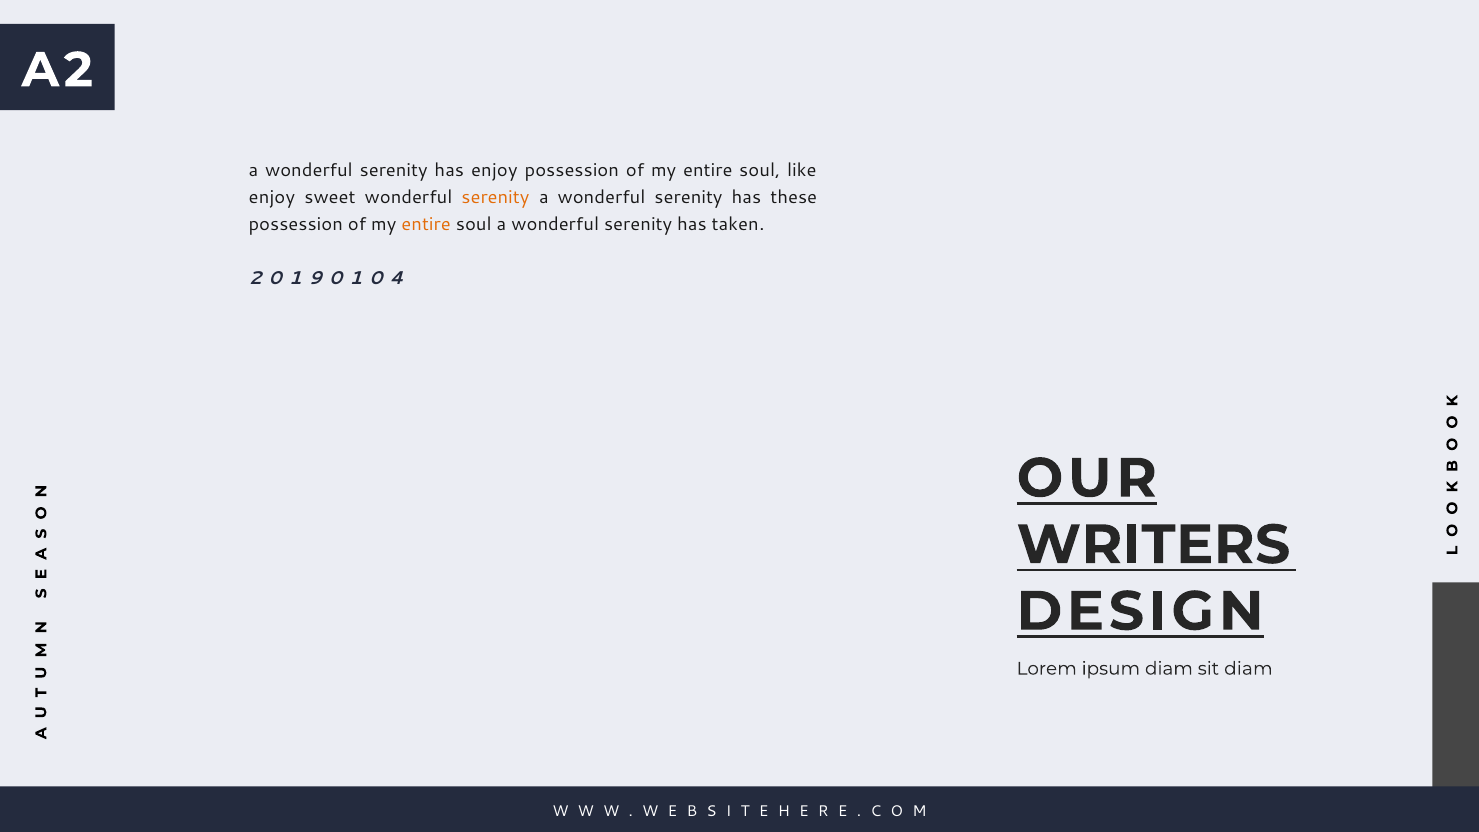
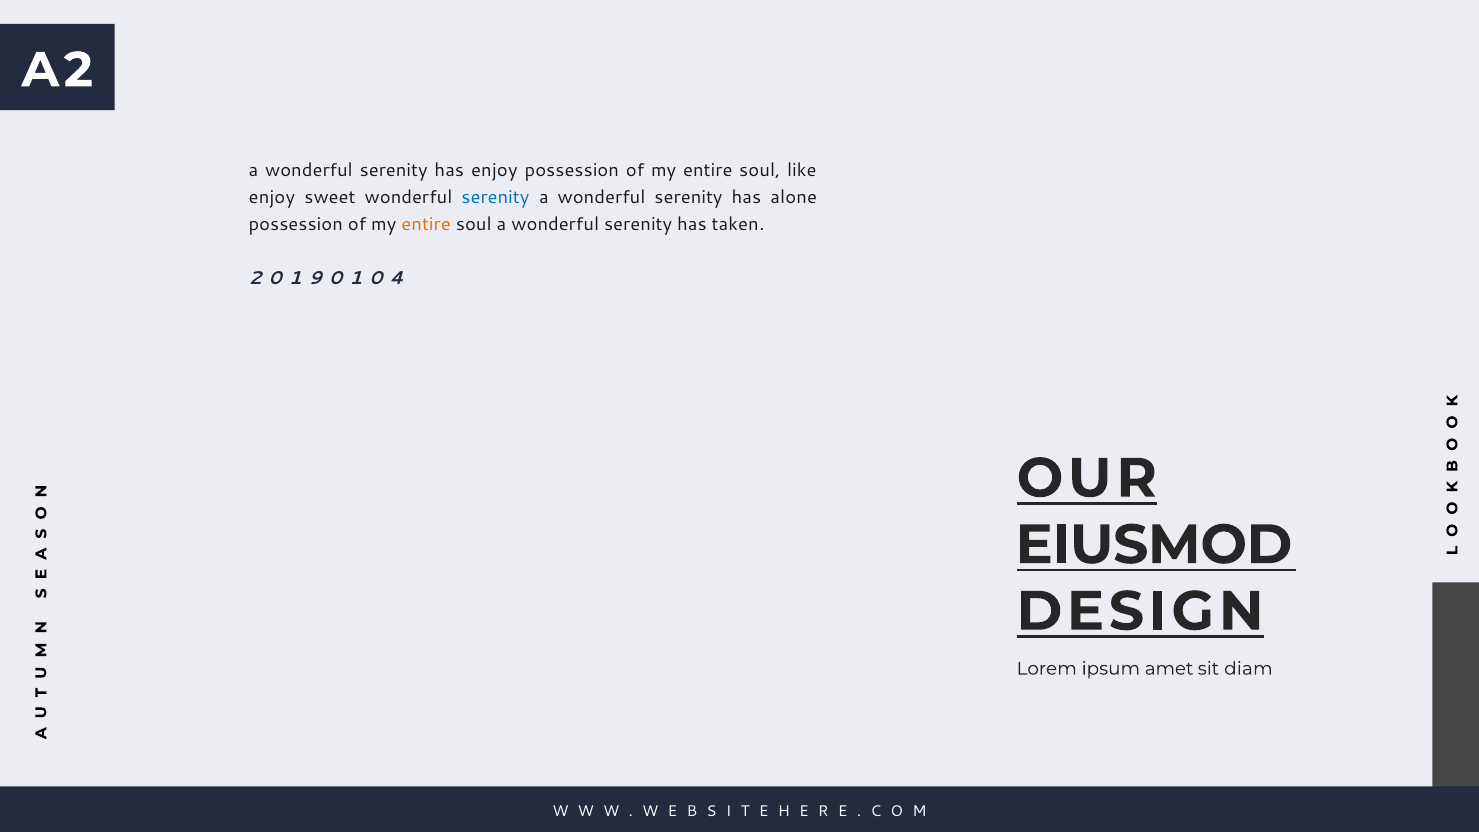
serenity colour: orange -> blue (495, 197)
these: these -> alone (794, 197)
WRITERS: WRITERS -> EIUSMOD (1154, 545)
ipsum diam: diam -> amet (1169, 669)
